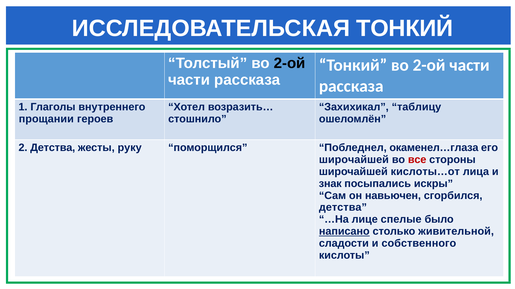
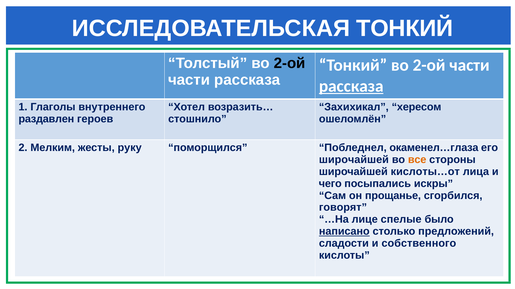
рассказа underline: none -> present (351, 86)
таблицу: таблицу -> хересом (417, 107)
прощании: прощании -> раздавлен (46, 119)
2 Детства: Детства -> Мелким (53, 148)
все colour: red -> orange (417, 160)
знак: знак -> чего (330, 184)
навьючен: навьючен -> прощанье (393, 196)
детства: детства -> говорят (343, 208)
живительной: живительной -> предложений (456, 232)
